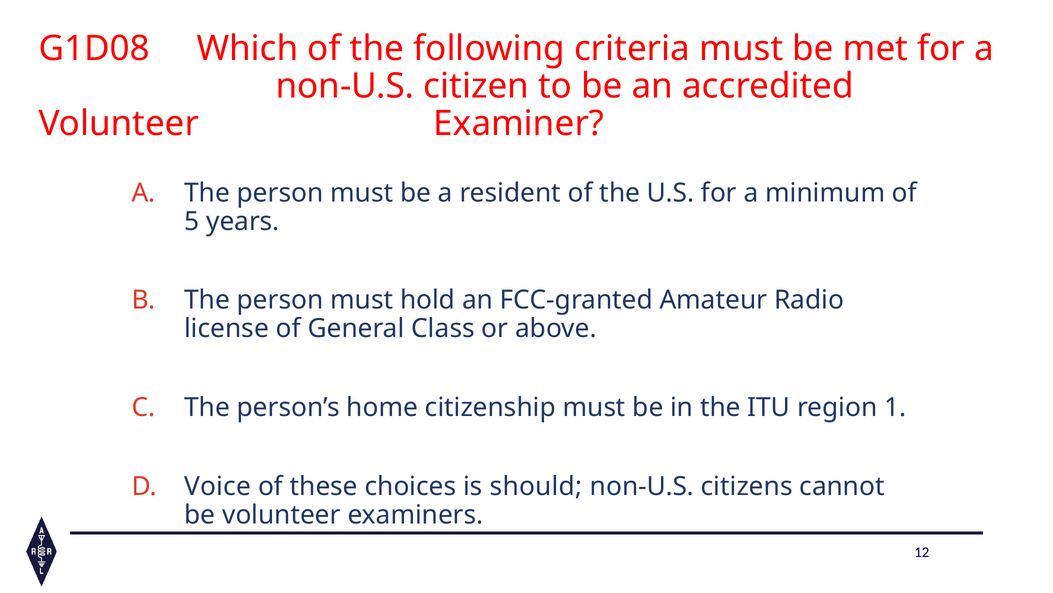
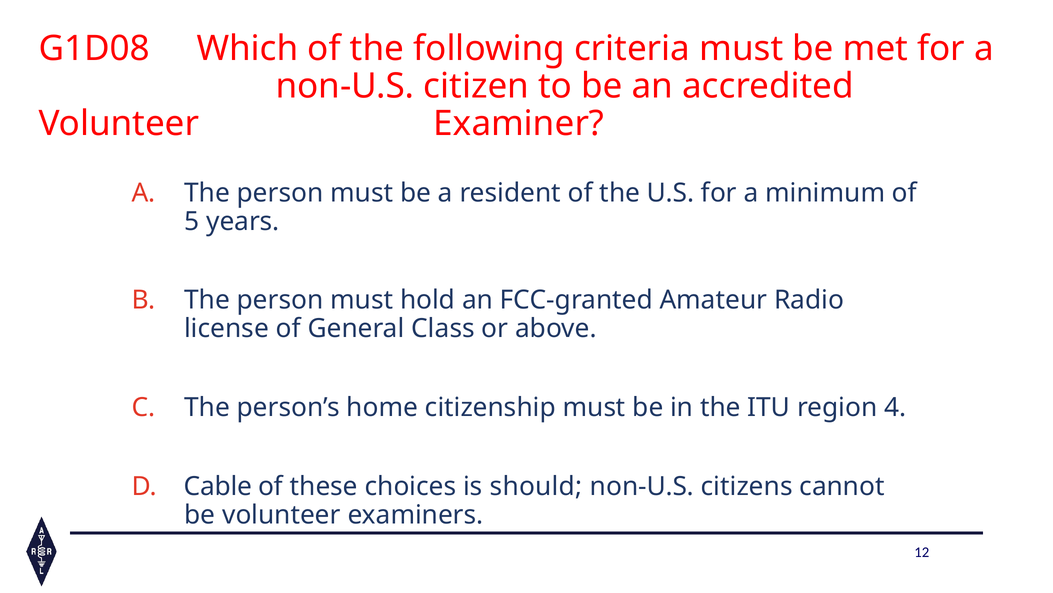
1: 1 -> 4 (895, 407)
Voice: Voice -> Cable (218, 486)
